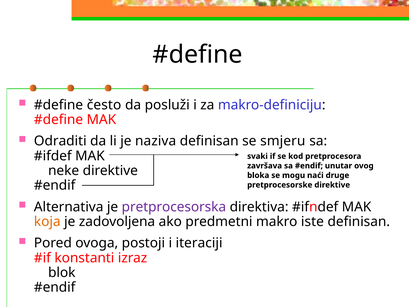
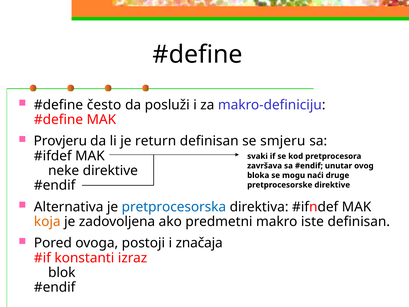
Odraditi: Odraditi -> Provjeru (60, 141)
naziva: naziva -> return (156, 141)
pretprocesorska colour: purple -> blue (174, 207)
iteraciji: iteraciji -> značaja (199, 243)
